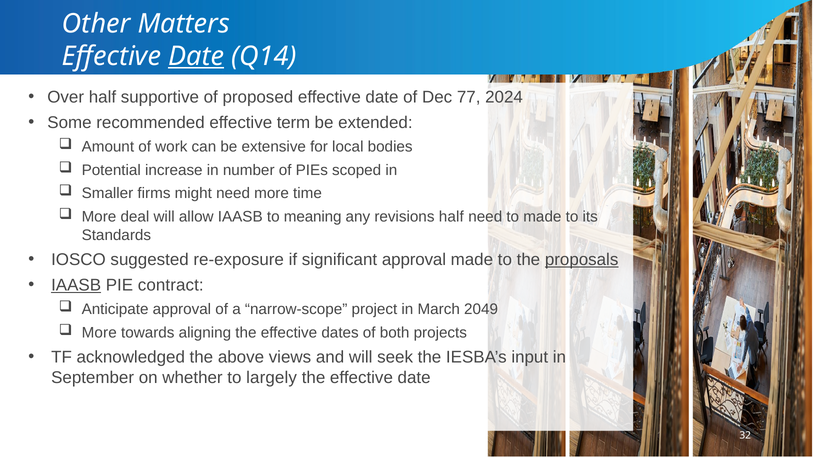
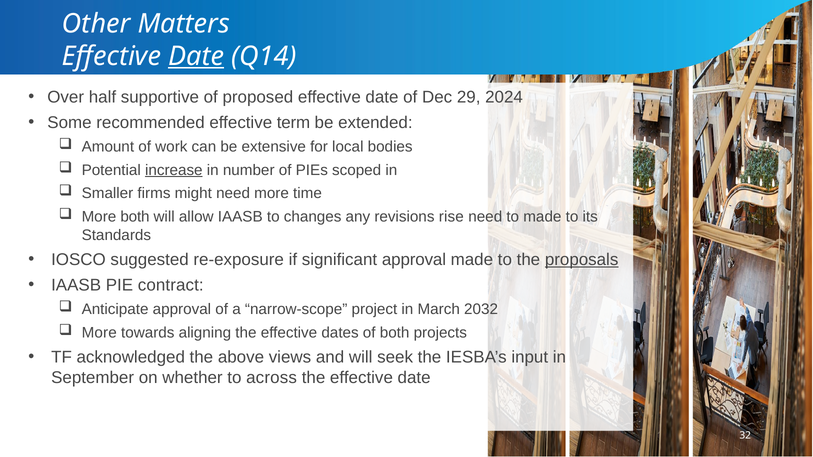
77: 77 -> 29 (469, 97)
increase underline: none -> present (174, 170)
More deal: deal -> both (135, 217)
meaning: meaning -> changes (313, 217)
revisions half: half -> rise (451, 217)
IAASB underline: present -> none (76, 285)
2049: 2049 -> 2032 (481, 309)
largely: largely -> across (272, 378)
